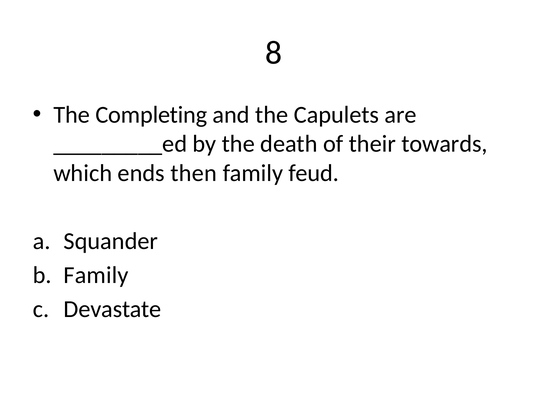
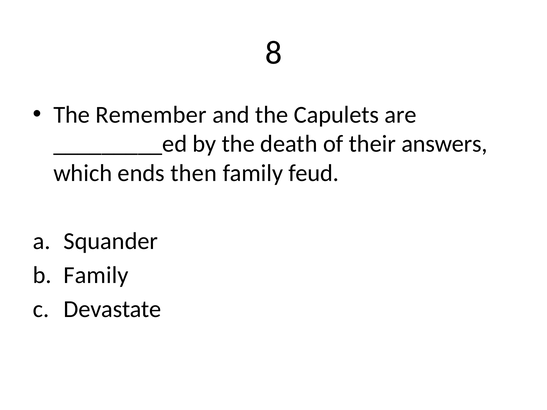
Completing: Completing -> Remember (151, 115)
towards: towards -> answers (444, 144)
